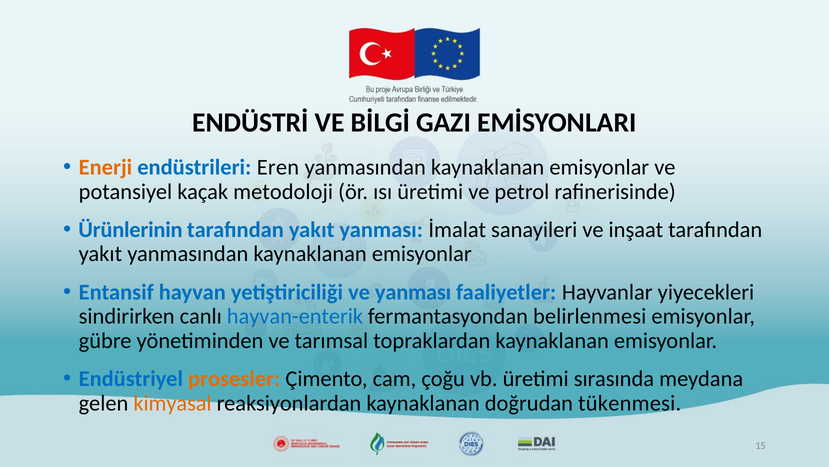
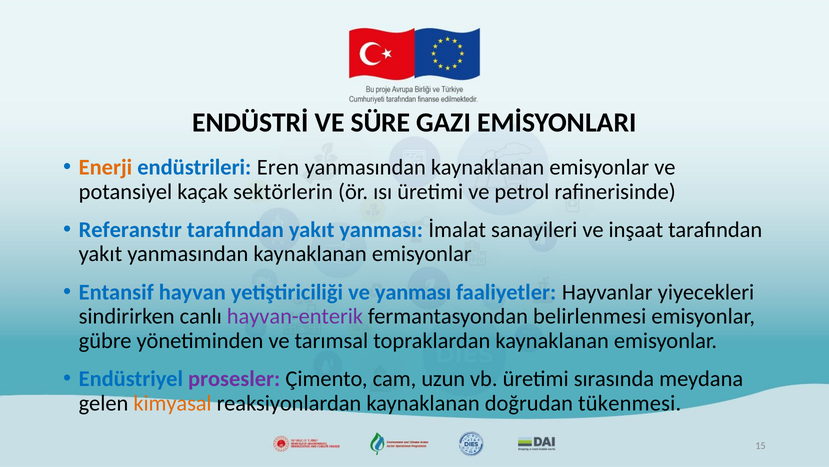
BİLGİ: BİLGİ -> SÜRE (381, 123)
metodoloji: metodoloji -> sektörlerin (283, 191)
Ürünlerinin: Ürünlerinin -> Referanstır (130, 229)
hayvan-enterik colour: blue -> purple (295, 316)
prosesler colour: orange -> purple (234, 378)
çoğu: çoğu -> uzun (443, 378)
